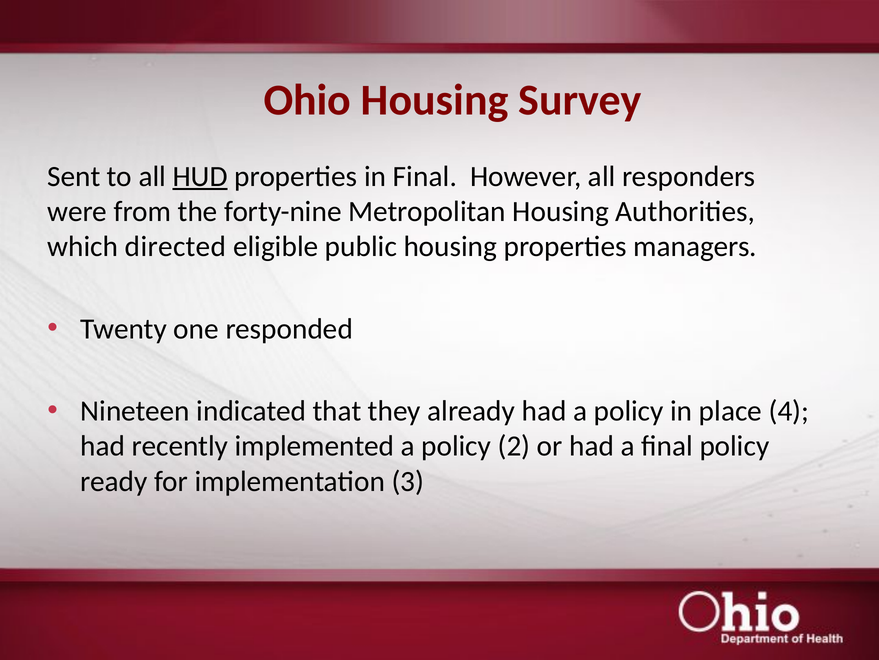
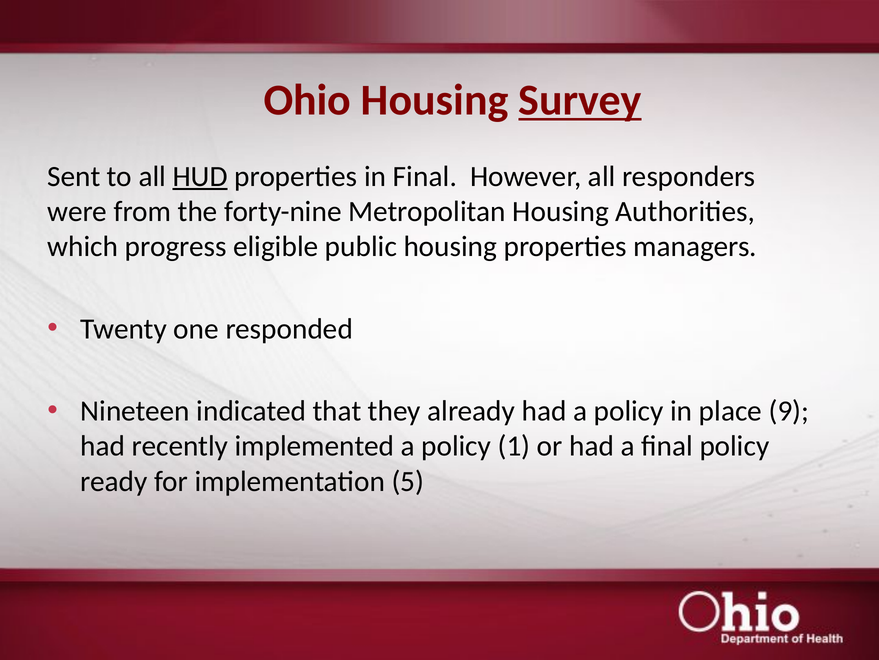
Survey underline: none -> present (580, 100)
directed: directed -> progress (176, 246)
4: 4 -> 9 (789, 410)
2: 2 -> 1 (514, 446)
3: 3 -> 5 (408, 481)
